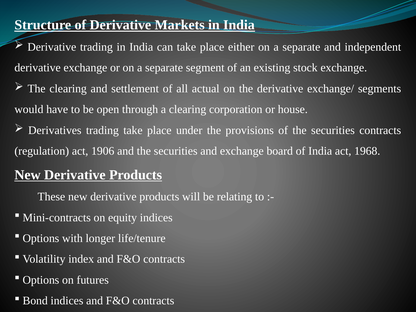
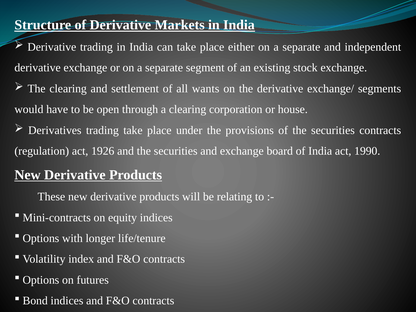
actual: actual -> wants (206, 89)
1906: 1906 -> 1926 (103, 151)
1968: 1968 -> 1990 (367, 151)
